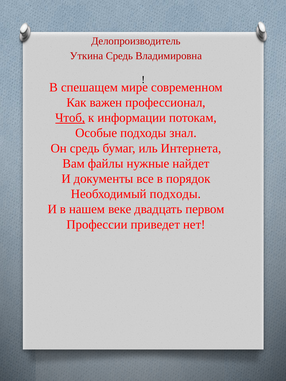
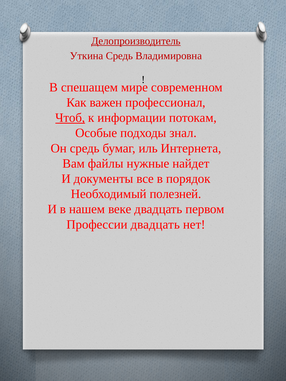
Делопроизводитель underline: none -> present (136, 41)
Необходимый подходы: подходы -> полезней (175, 194)
Профессии приведет: приведет -> двадцать (155, 225)
